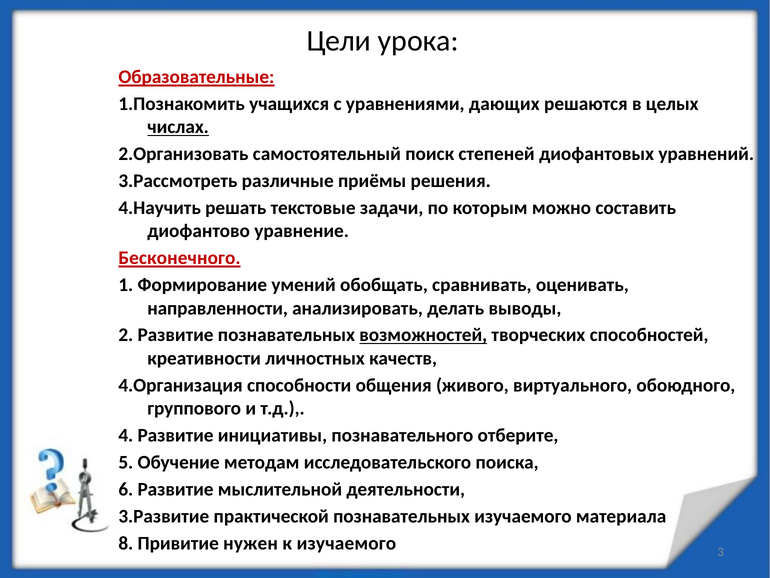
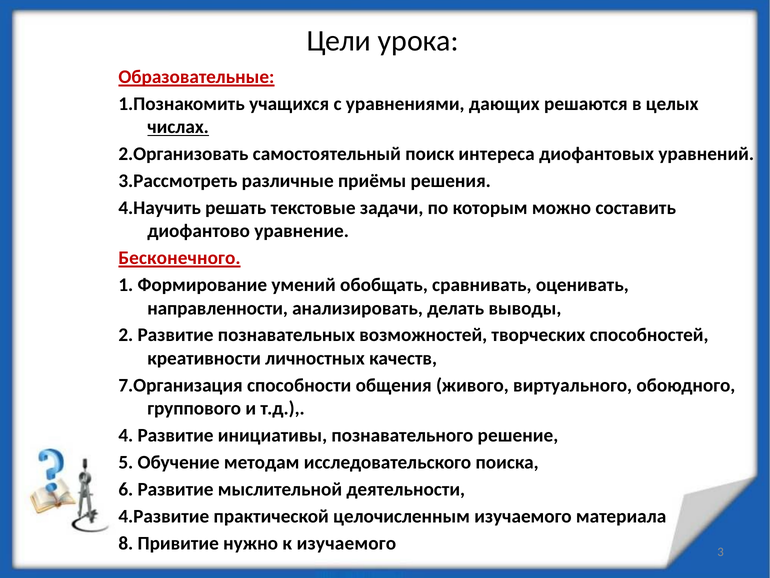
степеней: степеней -> интереса (497, 154)
возможностей underline: present -> none (423, 335)
4.Организация: 4.Организация -> 7.Организация (181, 385)
отберите: отберите -> решение (518, 435)
3.Развитие: 3.Развитие -> 4.Развитие (164, 516)
практической познавательных: познавательных -> целочисленным (402, 516)
нужен: нужен -> нужно (251, 543)
